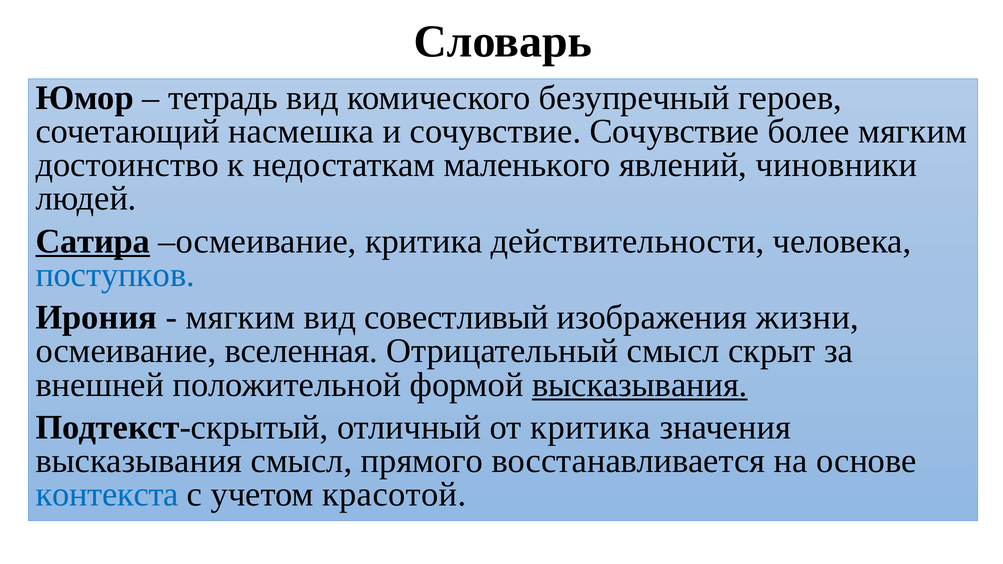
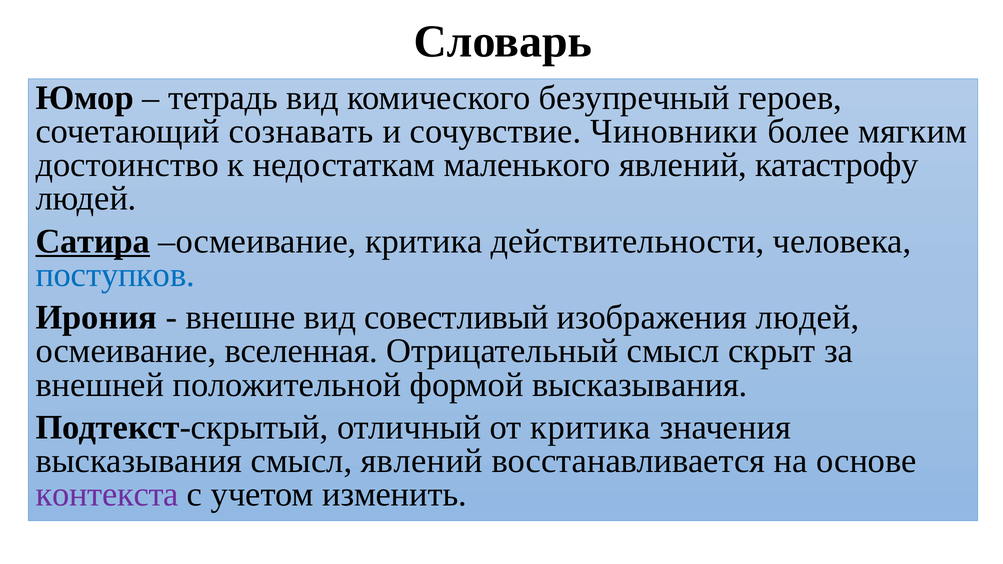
насмешка: насмешка -> сознавать (301, 131)
сочувствие Сочувствие: Сочувствие -> Чиновники (674, 131)
чиновники: чиновники -> катастрофу (837, 165)
мягким: мягким -> внешне (241, 318)
изображения жизни: жизни -> людей (808, 318)
высказывания underline: present -> none (640, 385)
смысл прямого: прямого -> явлений (422, 461)
контекста colour: blue -> purple (107, 495)
красотой: красотой -> изменить (394, 495)
